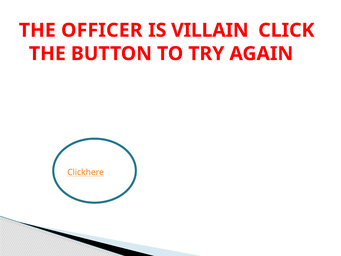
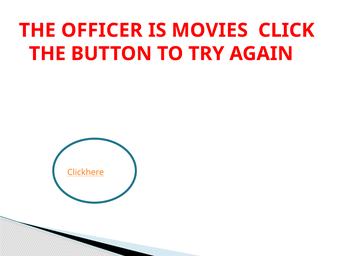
VILLAIN: VILLAIN -> MOVIES (210, 30)
